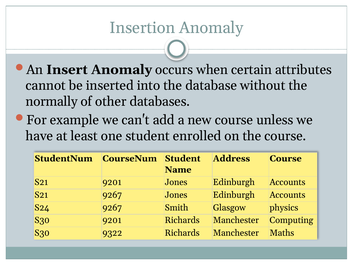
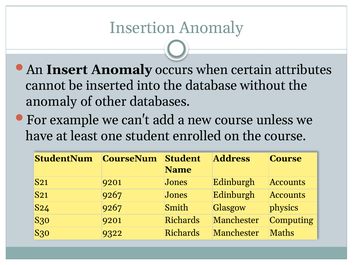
normally: normally -> anomaly (51, 101)
